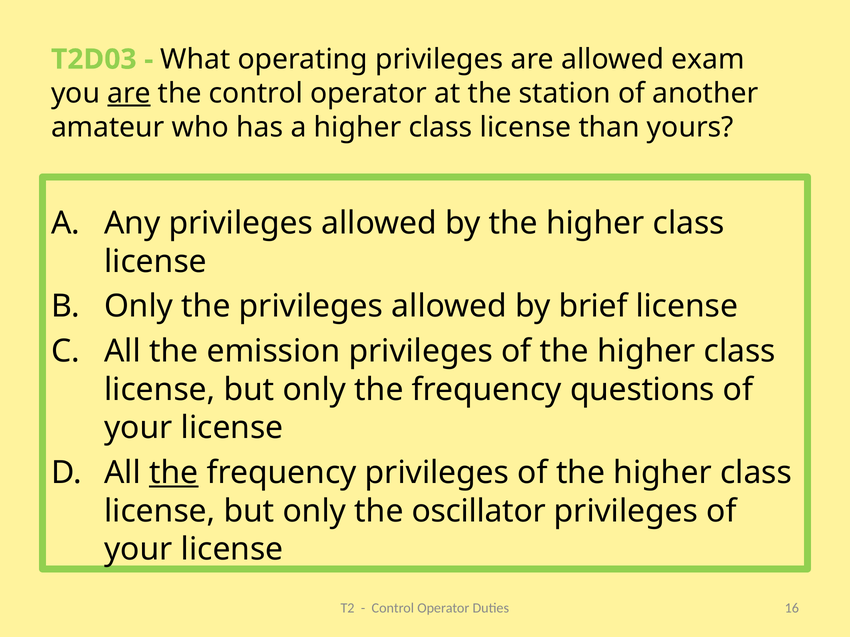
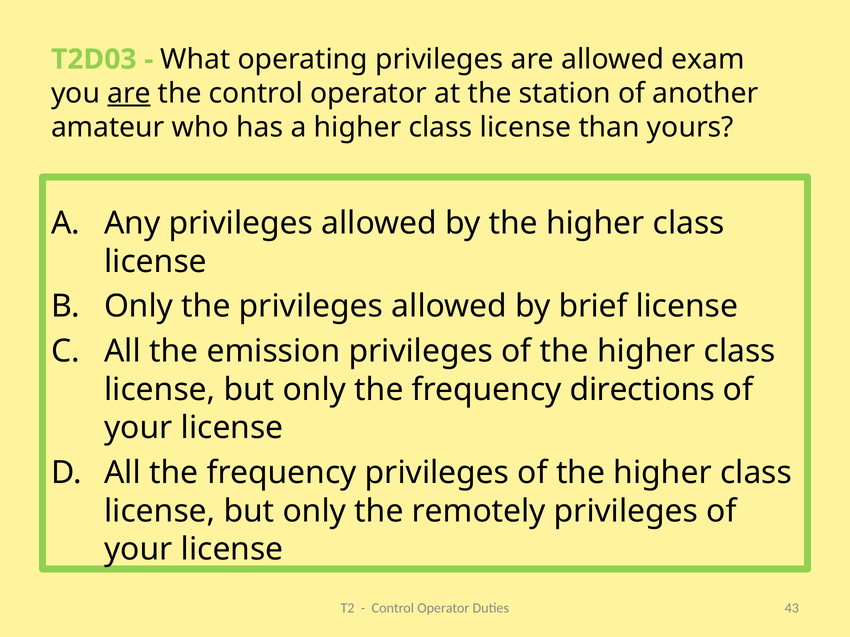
questions: questions -> directions (642, 390)
the underline: present -> none (174, 473)
oscillator: oscillator -> remotely (479, 511)
16: 16 -> 43 (792, 609)
